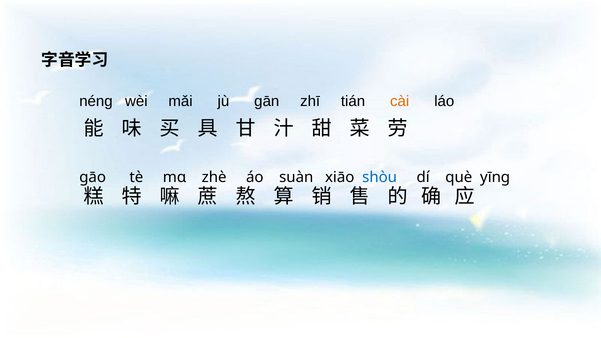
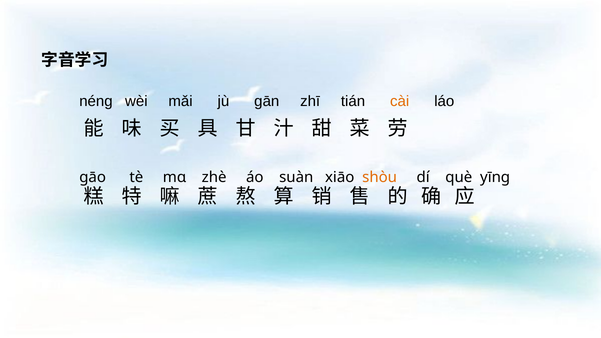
shòu colour: blue -> orange (380, 177)
